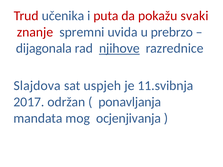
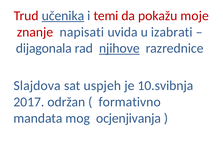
učenika underline: none -> present (63, 16)
puta: puta -> temi (106, 16)
svaki: svaki -> moje (195, 16)
spremni: spremni -> napisati (82, 32)
prebrzo: prebrzo -> izabrati (172, 32)
11.svibnja: 11.svibnja -> 10.svibnja (165, 86)
ponavljanja: ponavljanja -> formativno (130, 102)
